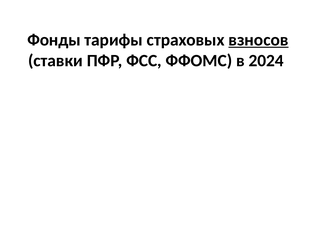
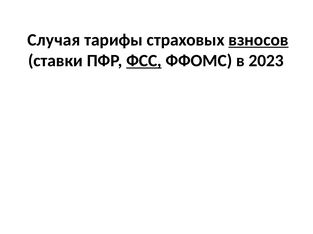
Фонды: Фонды -> Случая (54, 40)
ФСС underline: none -> present (144, 61)
2024: 2024 -> 2023 (266, 61)
